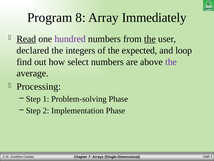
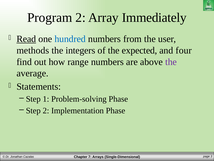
Program 8: 8 -> 2 (81, 17)
hundred colour: purple -> blue (70, 39)
the underline: present -> none (150, 39)
declared: declared -> methods (33, 50)
loop: loop -> four (184, 50)
select: select -> range (78, 62)
Processing: Processing -> Statements (39, 86)
